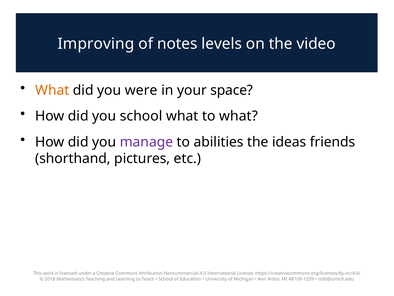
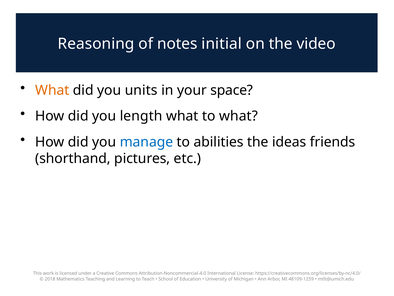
Improving: Improving -> Reasoning (96, 44)
levels: levels -> initial (222, 44)
were: were -> units (141, 90)
you school: school -> length (141, 116)
manage colour: purple -> blue (146, 142)
